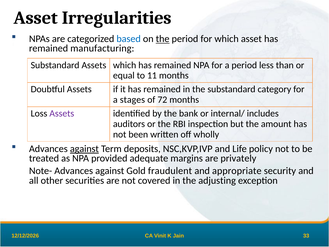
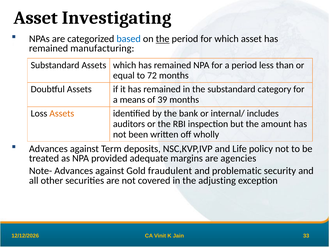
Irregularities: Irregularities -> Investigating (117, 18)
11: 11 -> 72 (152, 75)
stages: stages -> means (133, 100)
72: 72 -> 39 (162, 100)
Assets colour: purple -> orange (62, 113)
against underline: present -> none (84, 149)
privately: privately -> agencies (238, 158)
appropriate: appropriate -> problematic (237, 171)
